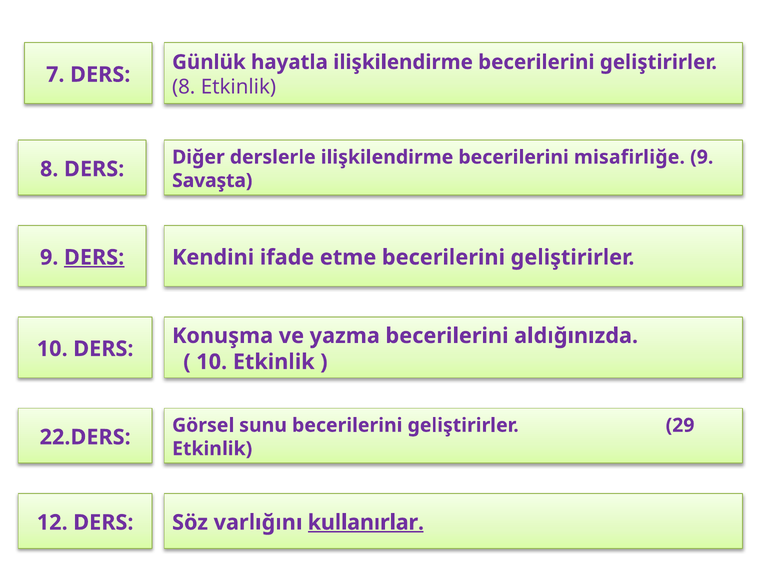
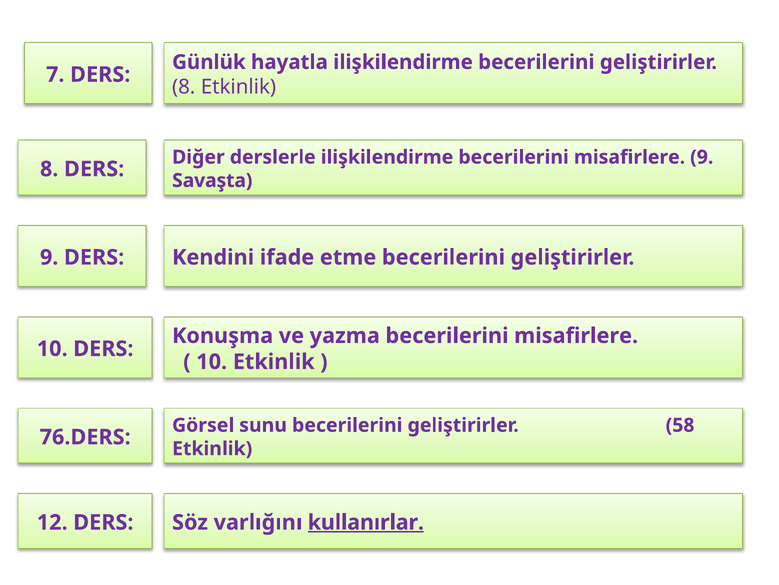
ilişkilendirme becerilerini misafirliğe: misafirliğe -> misafirlere (630, 157)
DERS underline: present -> none (94, 257)
yazma becerilerini aldığınızda: aldığınızda -> misafirlere (576, 335)
29: 29 -> 58 (680, 425)
22.DERS: 22.DERS -> 76.DERS (85, 437)
